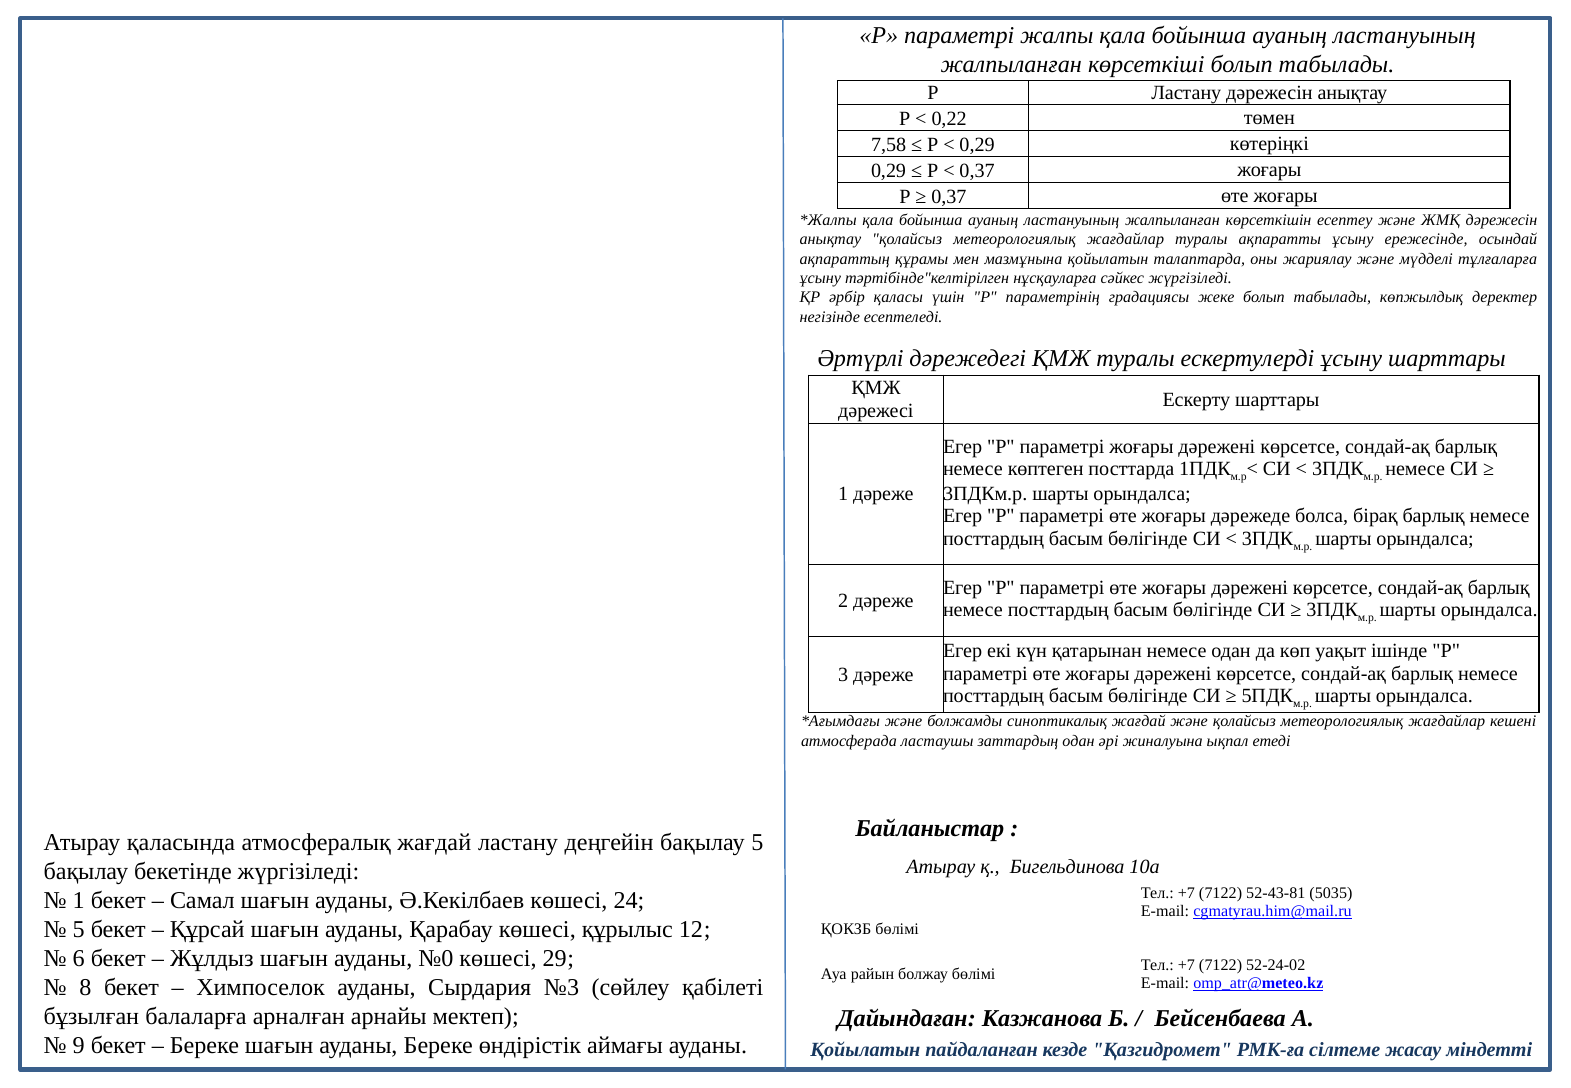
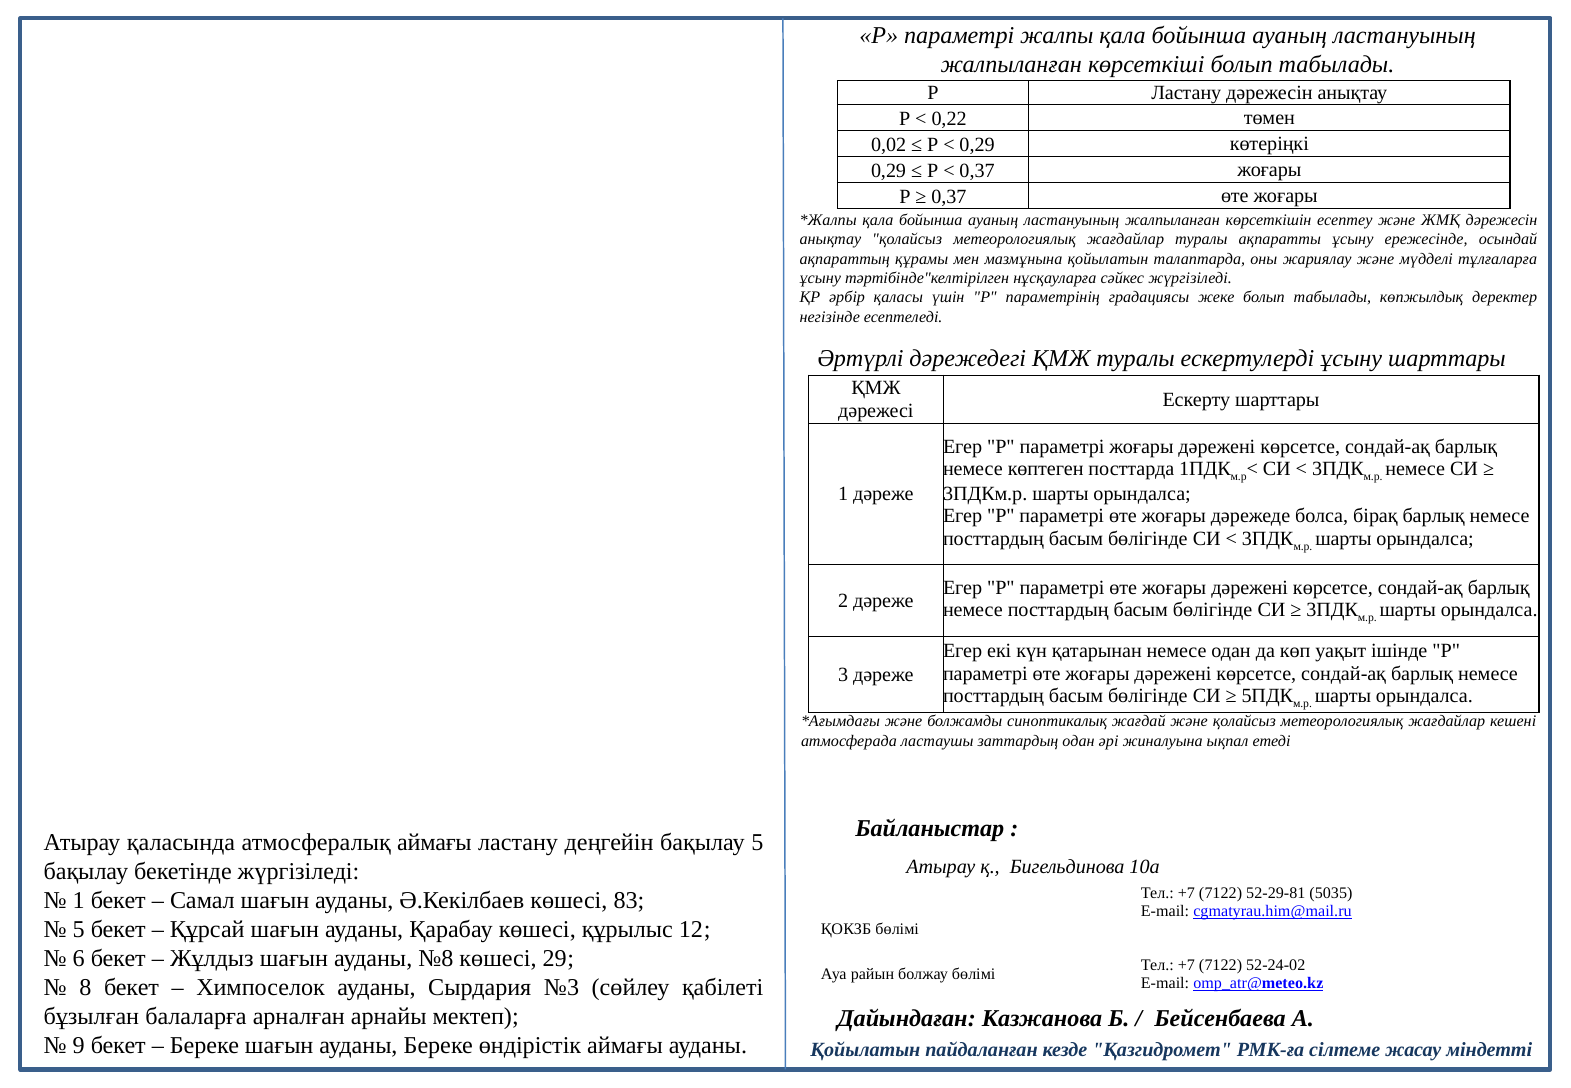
7,58: 7,58 -> 0,02 (889, 145)
атмосфералық жағдай: жағдай -> аймағы (434, 842)
52-43-81: 52-43-81 -> 52-29-81 (1276, 893)
24: 24 -> 83 (629, 900)
№0: №0 -> №8 (436, 958)
